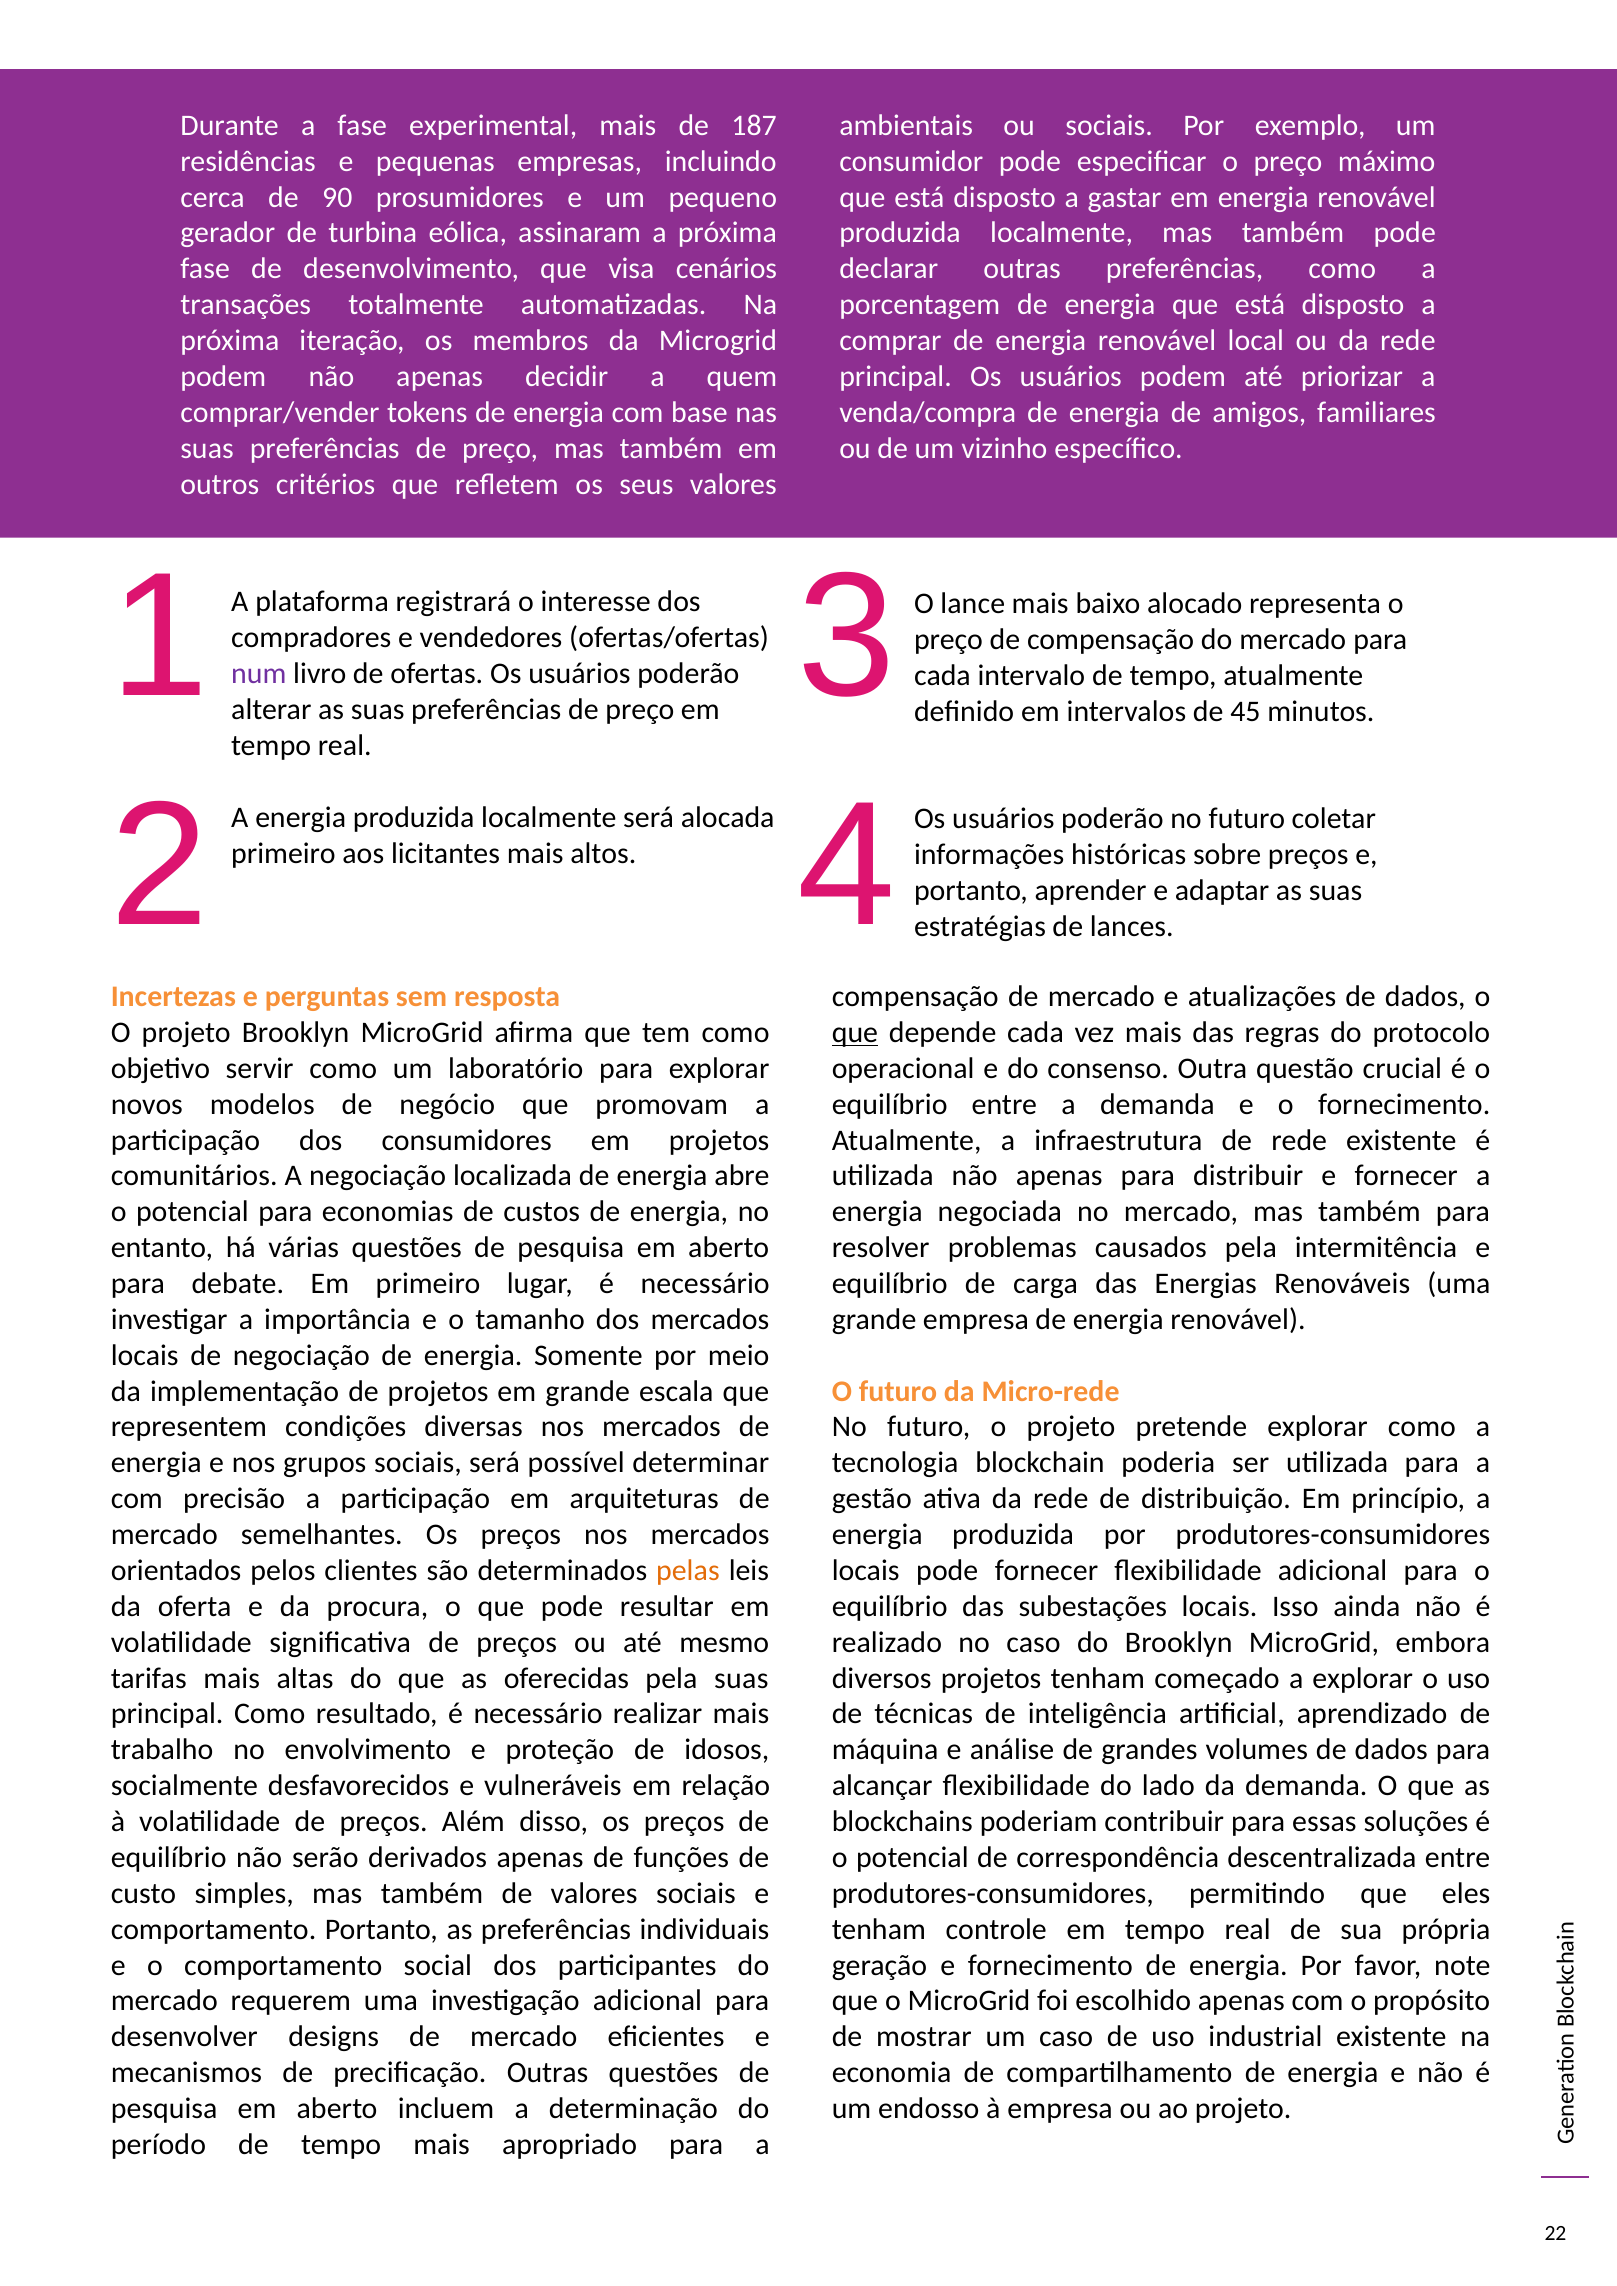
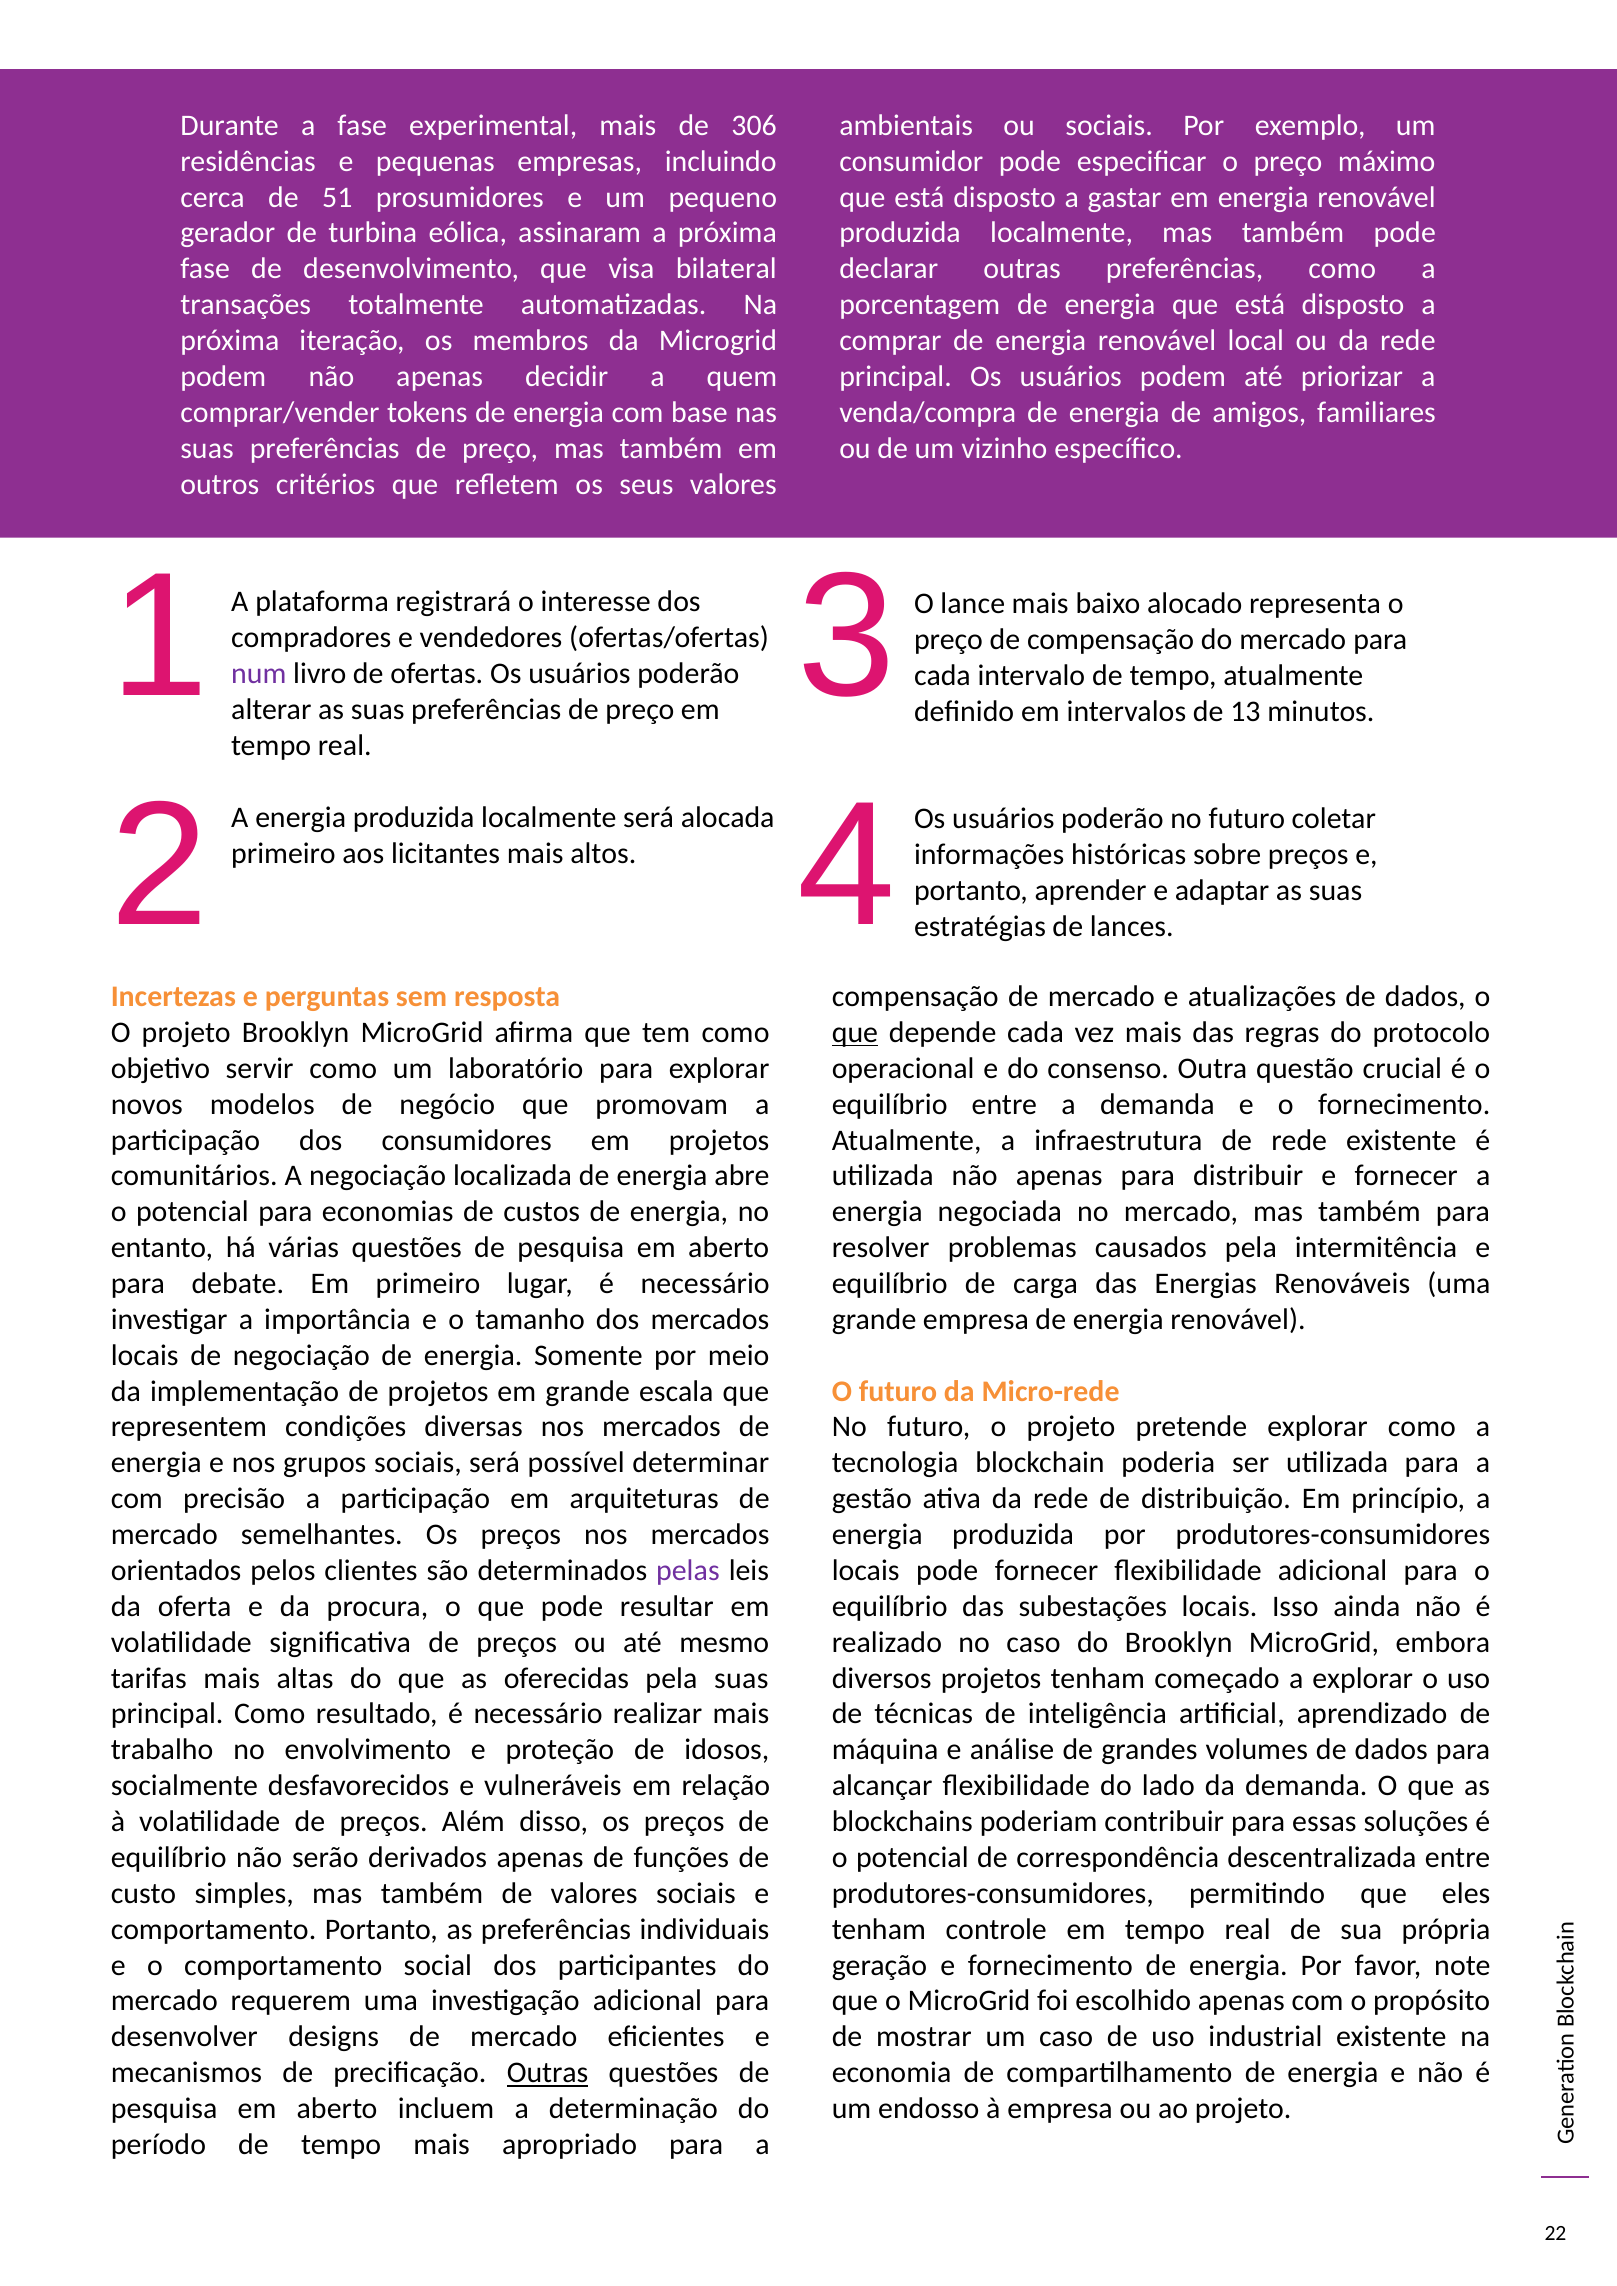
187: 187 -> 306 (754, 126)
90: 90 -> 51 (337, 197)
cenários: cenários -> bilateral (726, 269)
45: 45 -> 13 (1245, 712)
pelas colour: orange -> purple (688, 1571)
Outras underline: none -> present (548, 2074)
